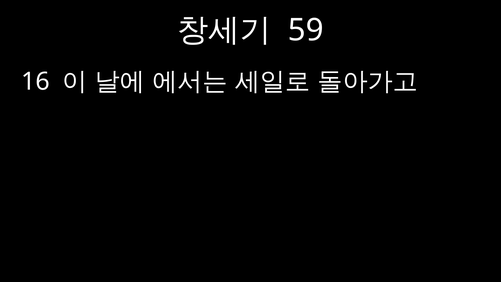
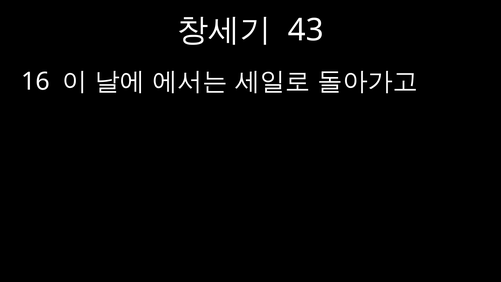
59: 59 -> 43 (306, 30)
